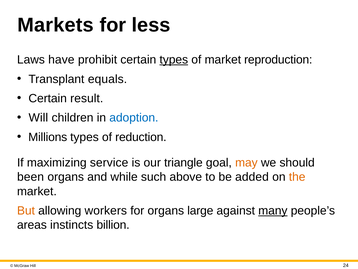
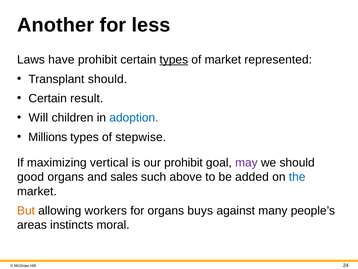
Markets: Markets -> Another (56, 25)
reproduction: reproduction -> represented (278, 60)
Transplant equals: equals -> should (108, 79)
reduction: reduction -> stepwise (141, 137)
service: service -> vertical (109, 162)
our triangle: triangle -> prohibit (183, 162)
may colour: orange -> purple (246, 162)
been: been -> good (31, 177)
while: while -> sales (124, 177)
the colour: orange -> blue (297, 177)
large: large -> buys (200, 210)
many underline: present -> none (273, 210)
billion: billion -> moral (113, 225)
